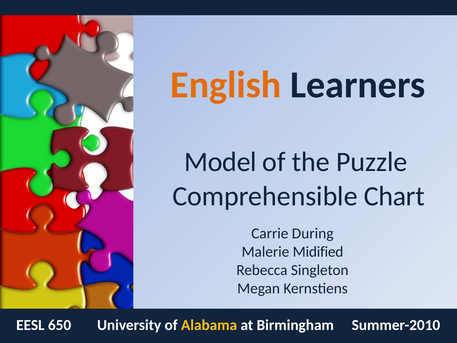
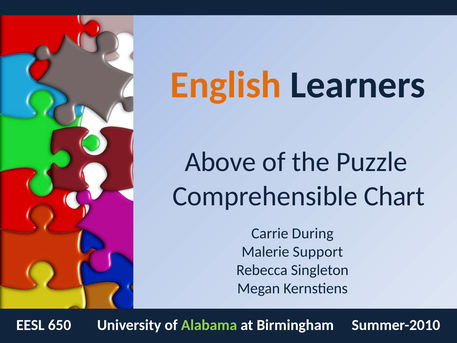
Model: Model -> Above (220, 162)
Midified: Midified -> Support (318, 252)
Alabama colour: yellow -> light green (209, 325)
